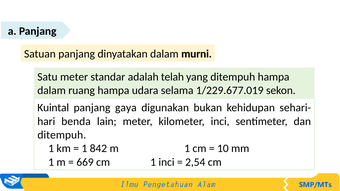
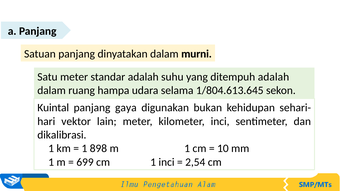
telah: telah -> suhu (172, 77)
ditempuh hampa: hampa -> adalah (274, 77)
1/229.677.019: 1/229.677.019 -> 1/804.613.645 (230, 91)
benda: benda -> vektor (76, 121)
ditempuh: ditempuh -> dikalibrasi (62, 135)
842: 842 -> 898 (98, 149)
669: 669 -> 699 (85, 162)
